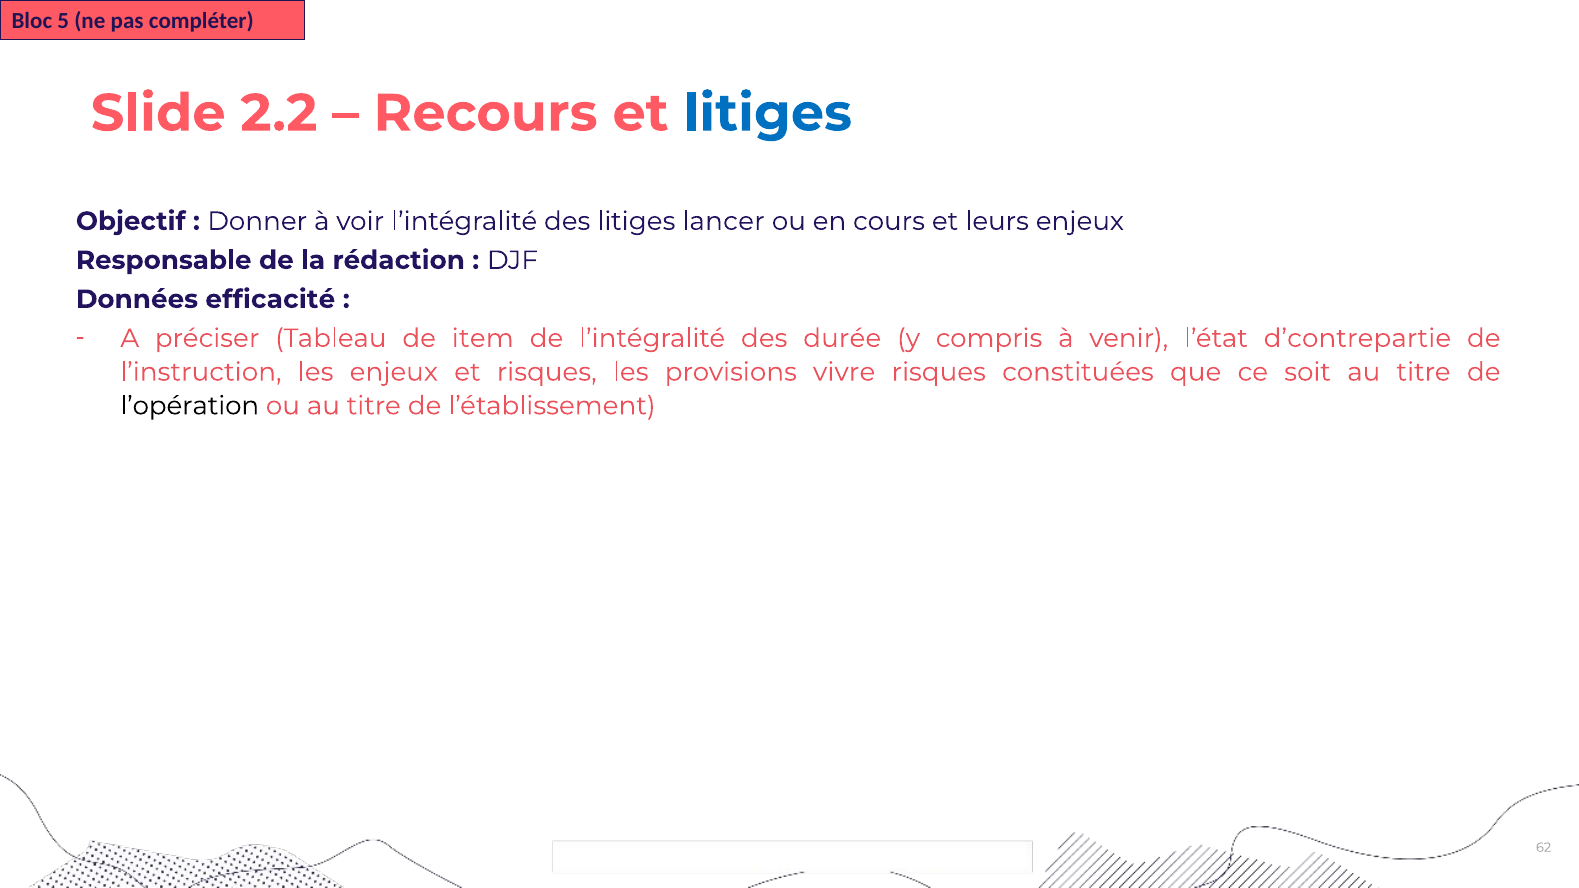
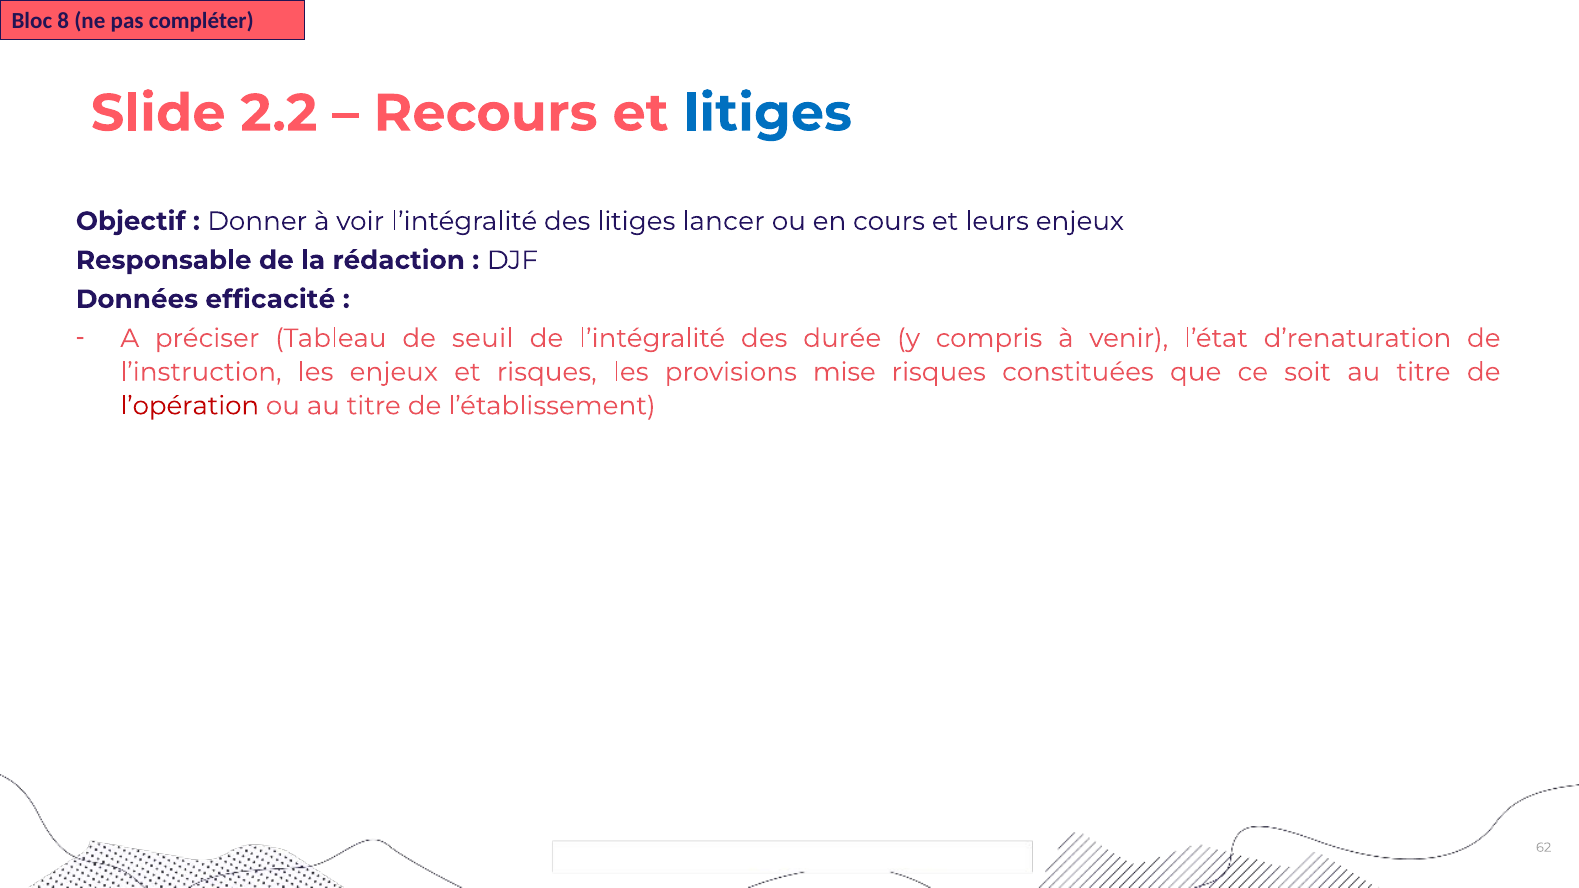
5: 5 -> 8 (63, 21)
item: item -> seuil (483, 338)
d’contrepartie: d’contrepartie -> d’renaturation (1357, 338)
vivre: vivre -> mise (844, 372)
l’opération colour: black -> red (190, 406)
